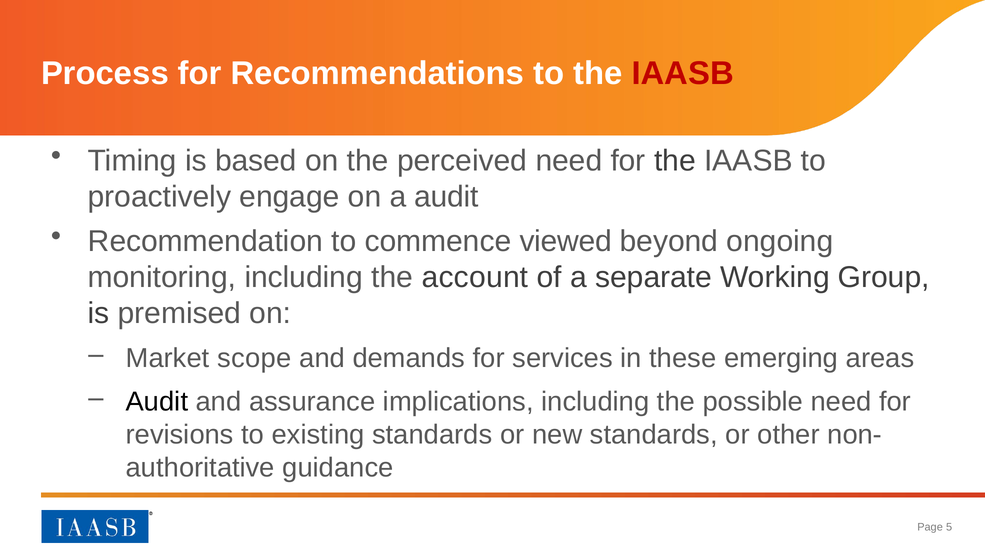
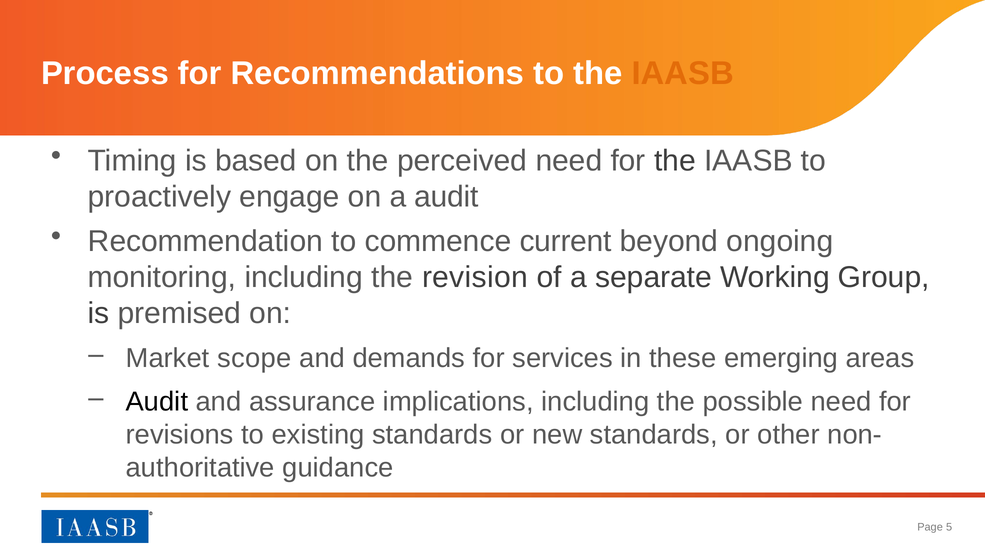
IAASB colour: red -> orange (683, 74)
viewed: viewed -> current (566, 241)
account: account -> revision (475, 277)
